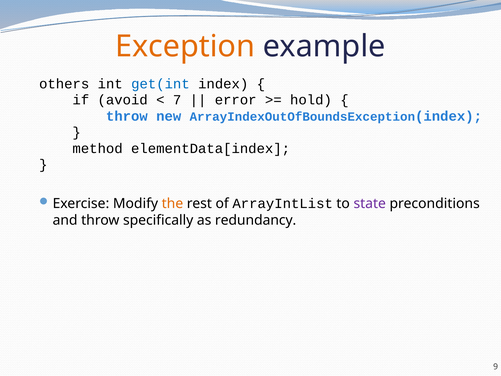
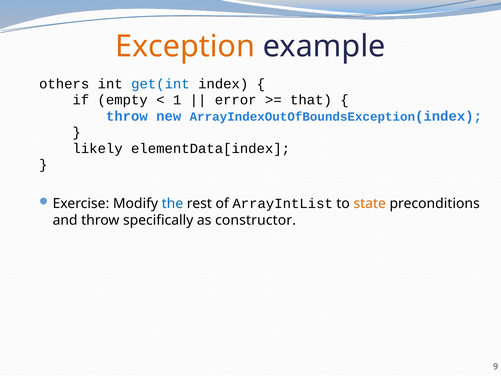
avoid: avoid -> empty (123, 100)
7: 7 -> 1 (177, 100)
hold: hold -> that (311, 100)
method: method -> likely (98, 148)
the colour: orange -> blue (172, 203)
state colour: purple -> orange (370, 203)
redundancy: redundancy -> constructor (256, 220)
